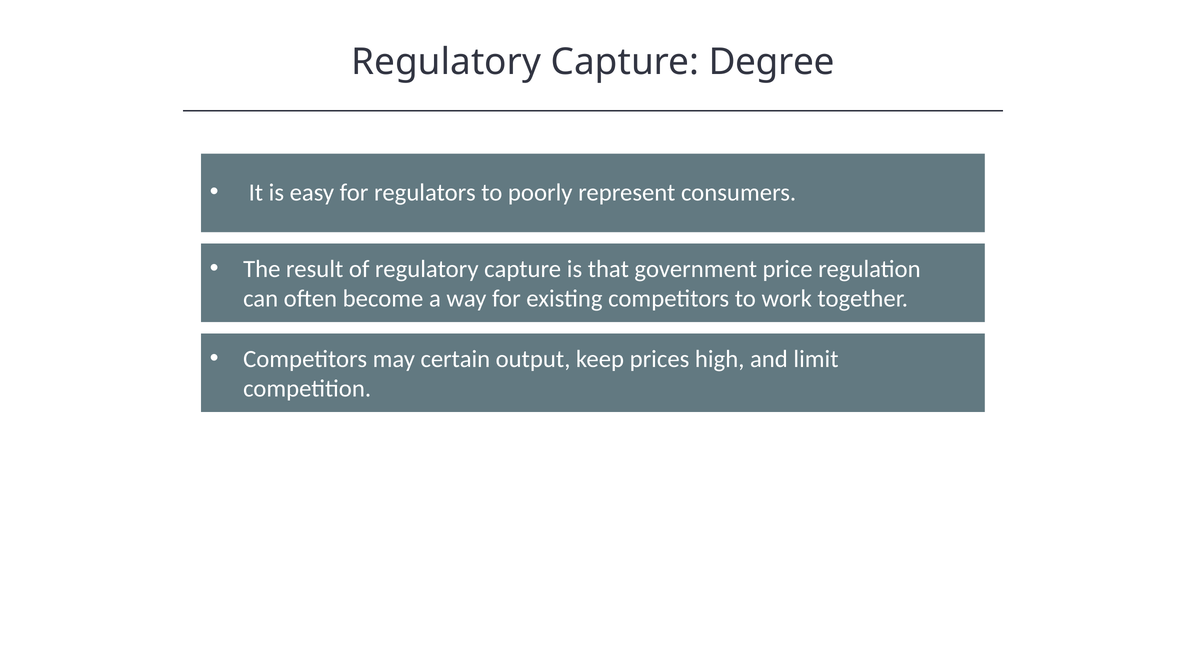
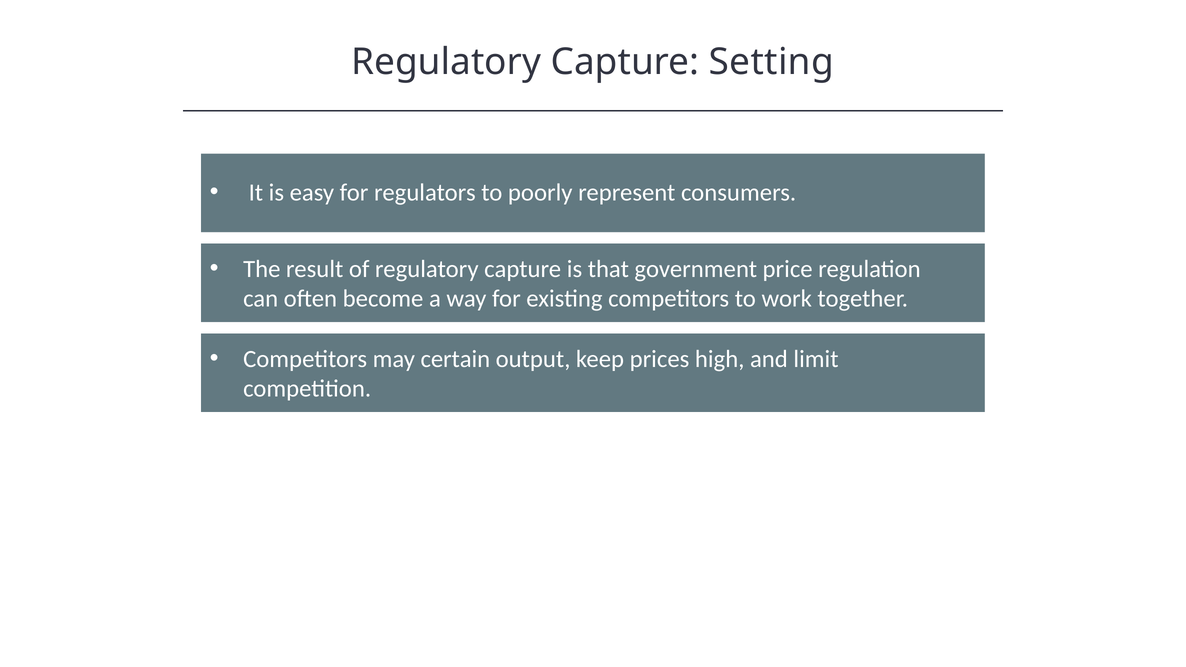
Degree: Degree -> Setting (771, 62)
